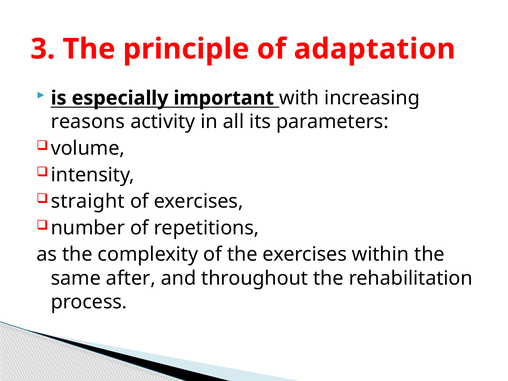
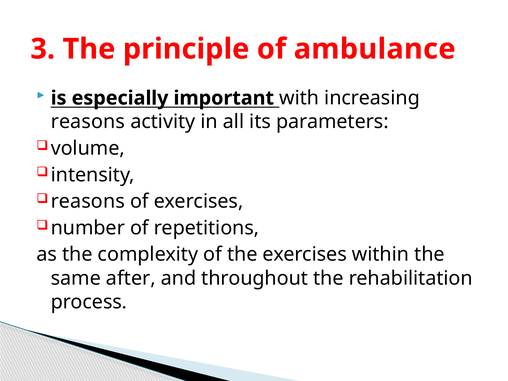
adaptation: adaptation -> ambulance (375, 49)
straight: straight -> reasons (88, 201)
